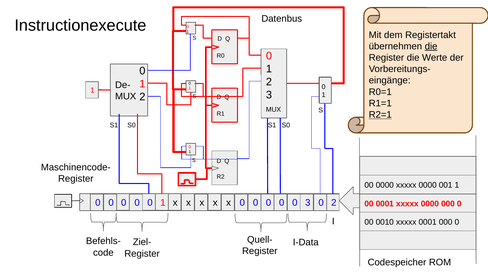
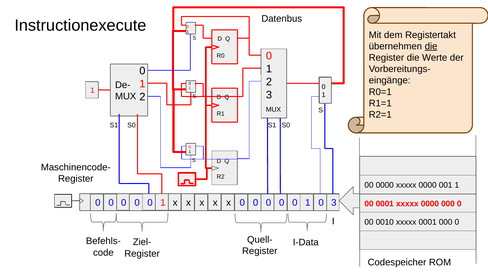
R2=1 underline: present -> none (380, 115)
0 0 3: 3 -> 1 (308, 203)
0 2: 2 -> 3 (334, 203)
